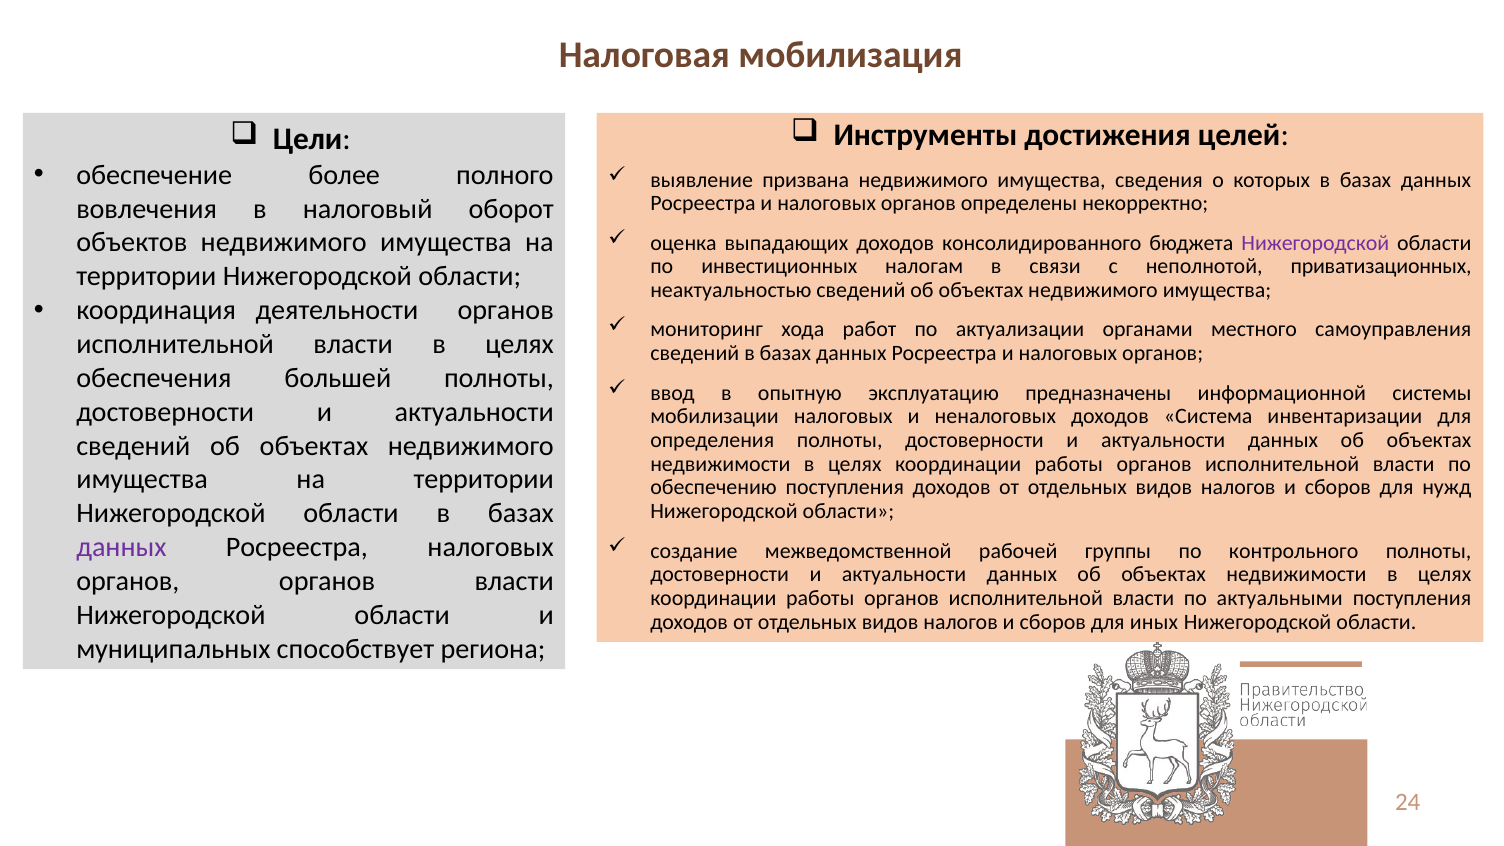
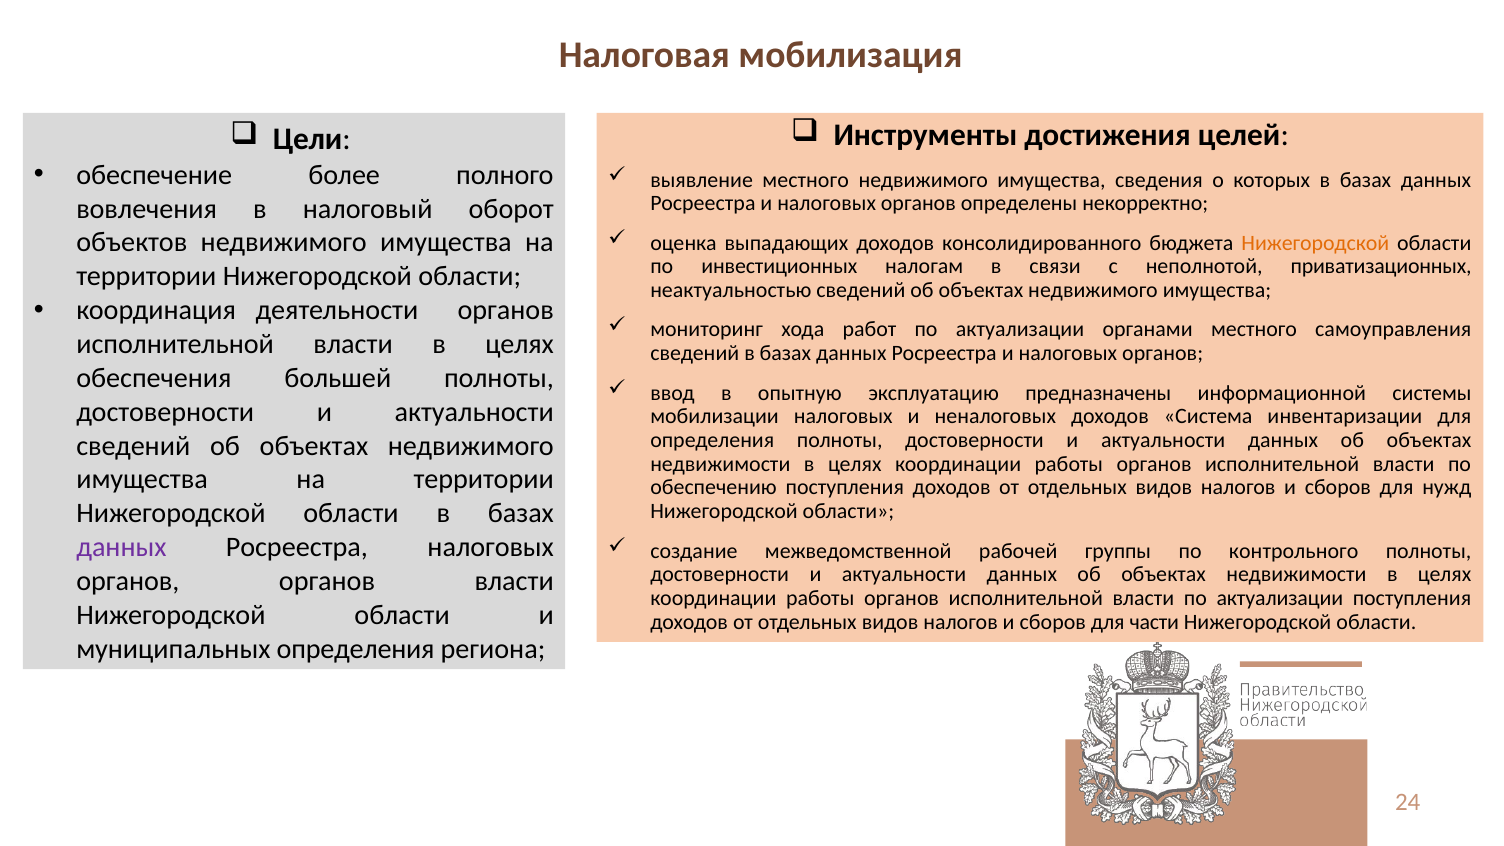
выявление призвана: призвана -> местного (806, 180)
Нижегородской colour: purple -> orange (1315, 243)
власти по актуальными: актуальными -> актуализации (1280, 598)
иных: иных -> части (1154, 622)
муниципальных способствует: способствует -> определения (356, 649)
